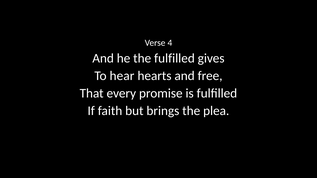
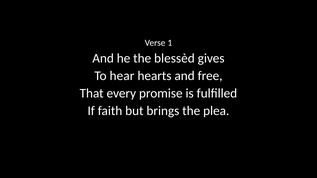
4: 4 -> 1 (170, 43)
the fulfilled: fulfilled -> blessèd (174, 58)
